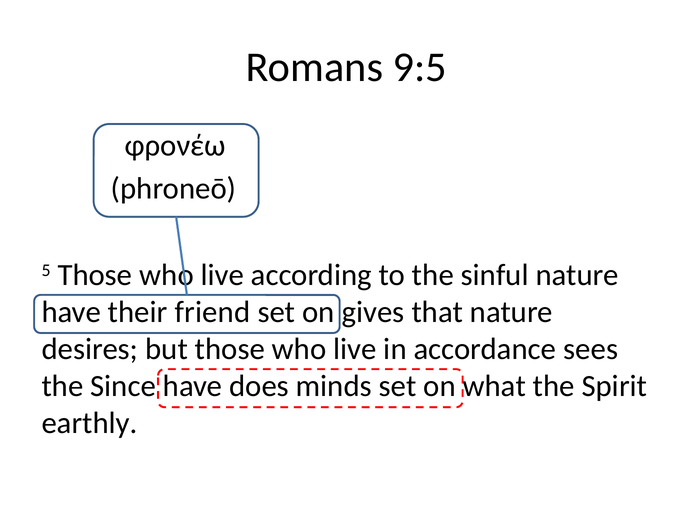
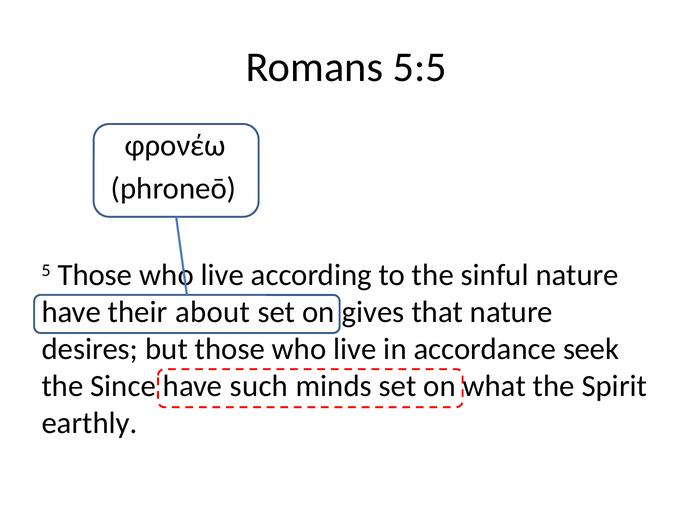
9:5: 9:5 -> 5:5 (420, 67)
friend: friend -> about (212, 312)
sees: sees -> seek (591, 349)
does: does -> such (259, 386)
